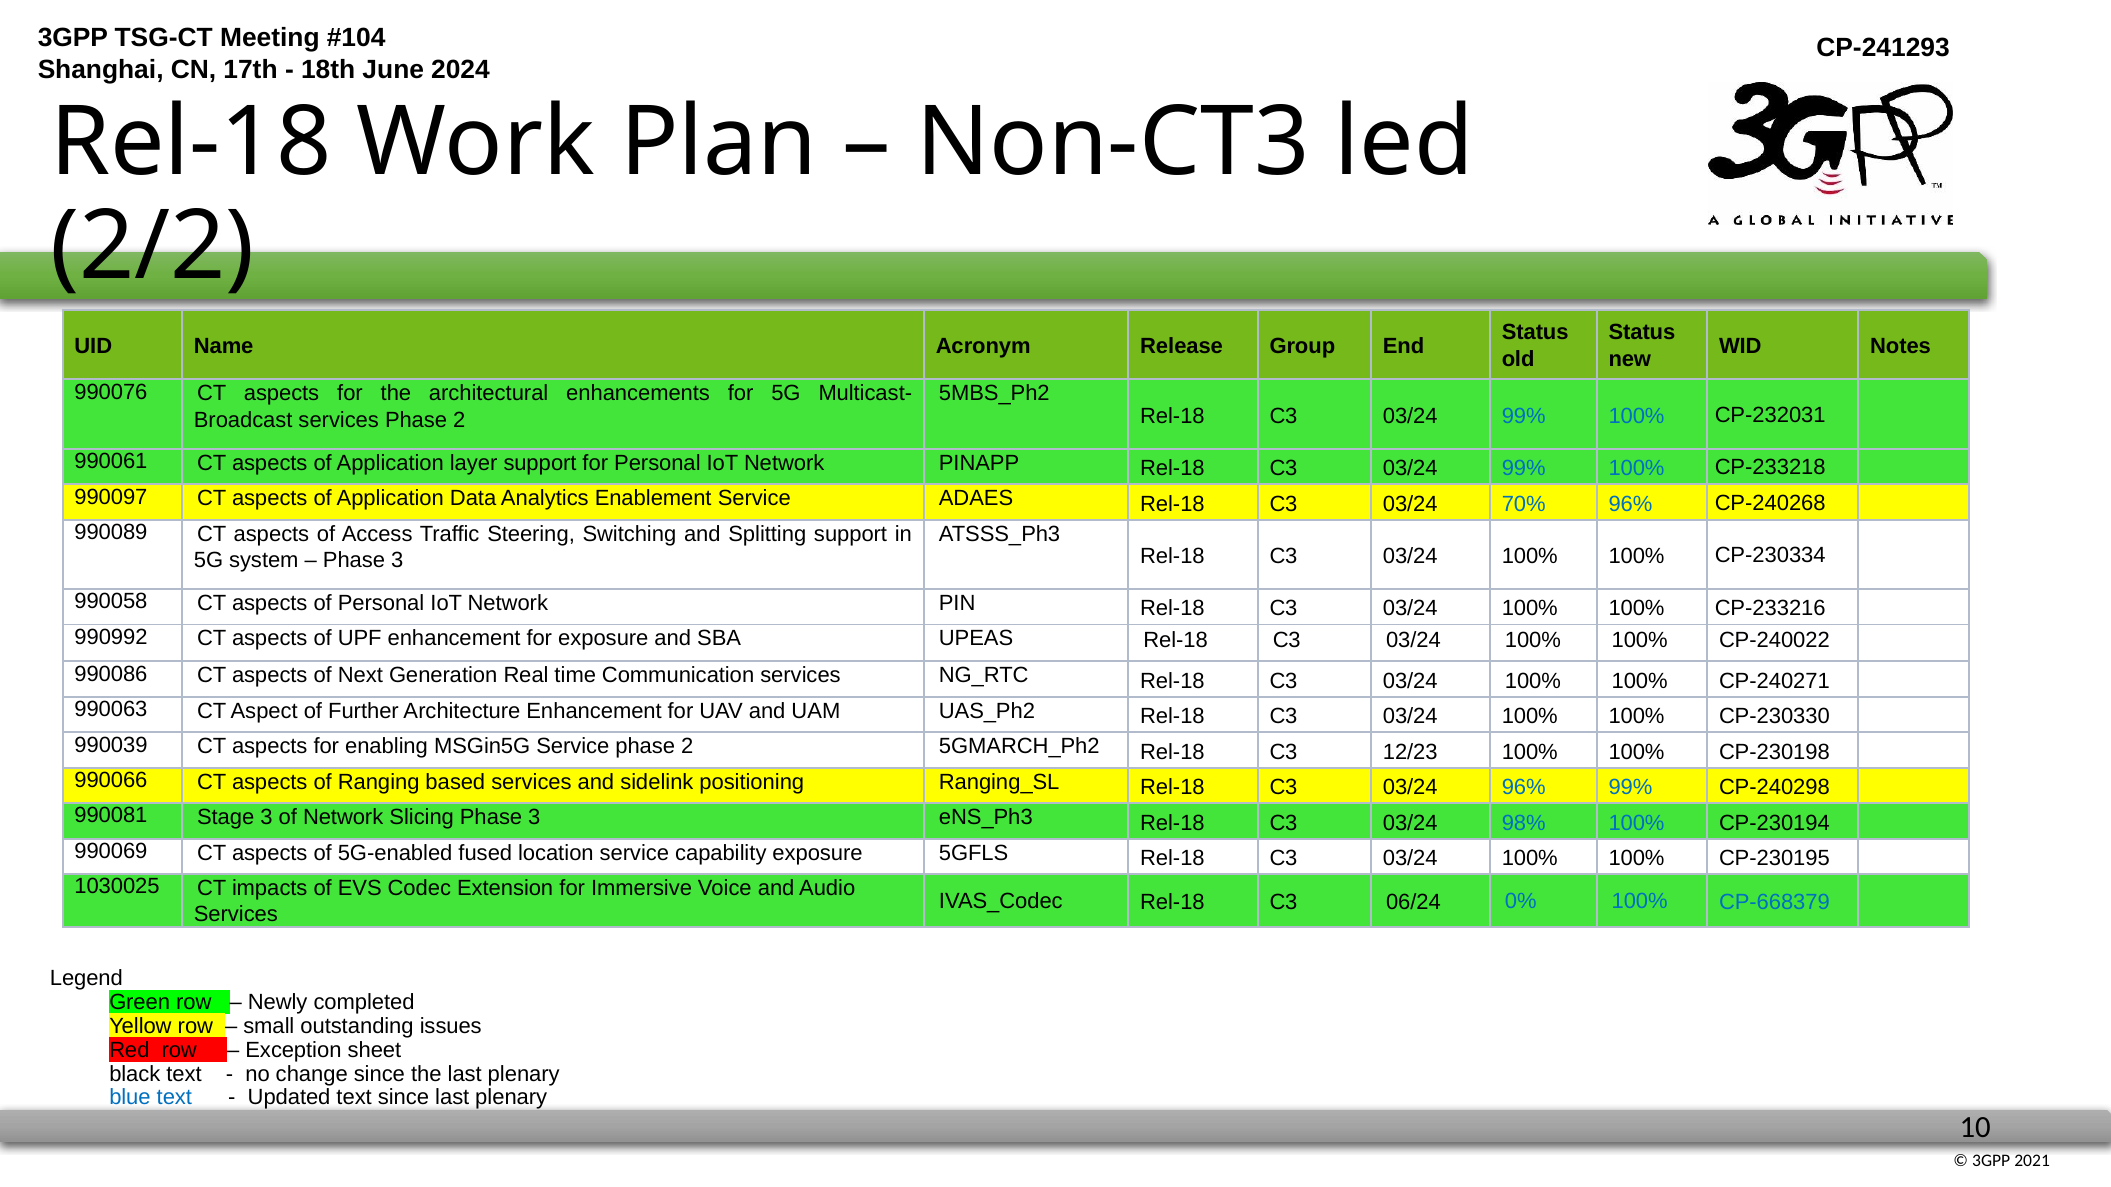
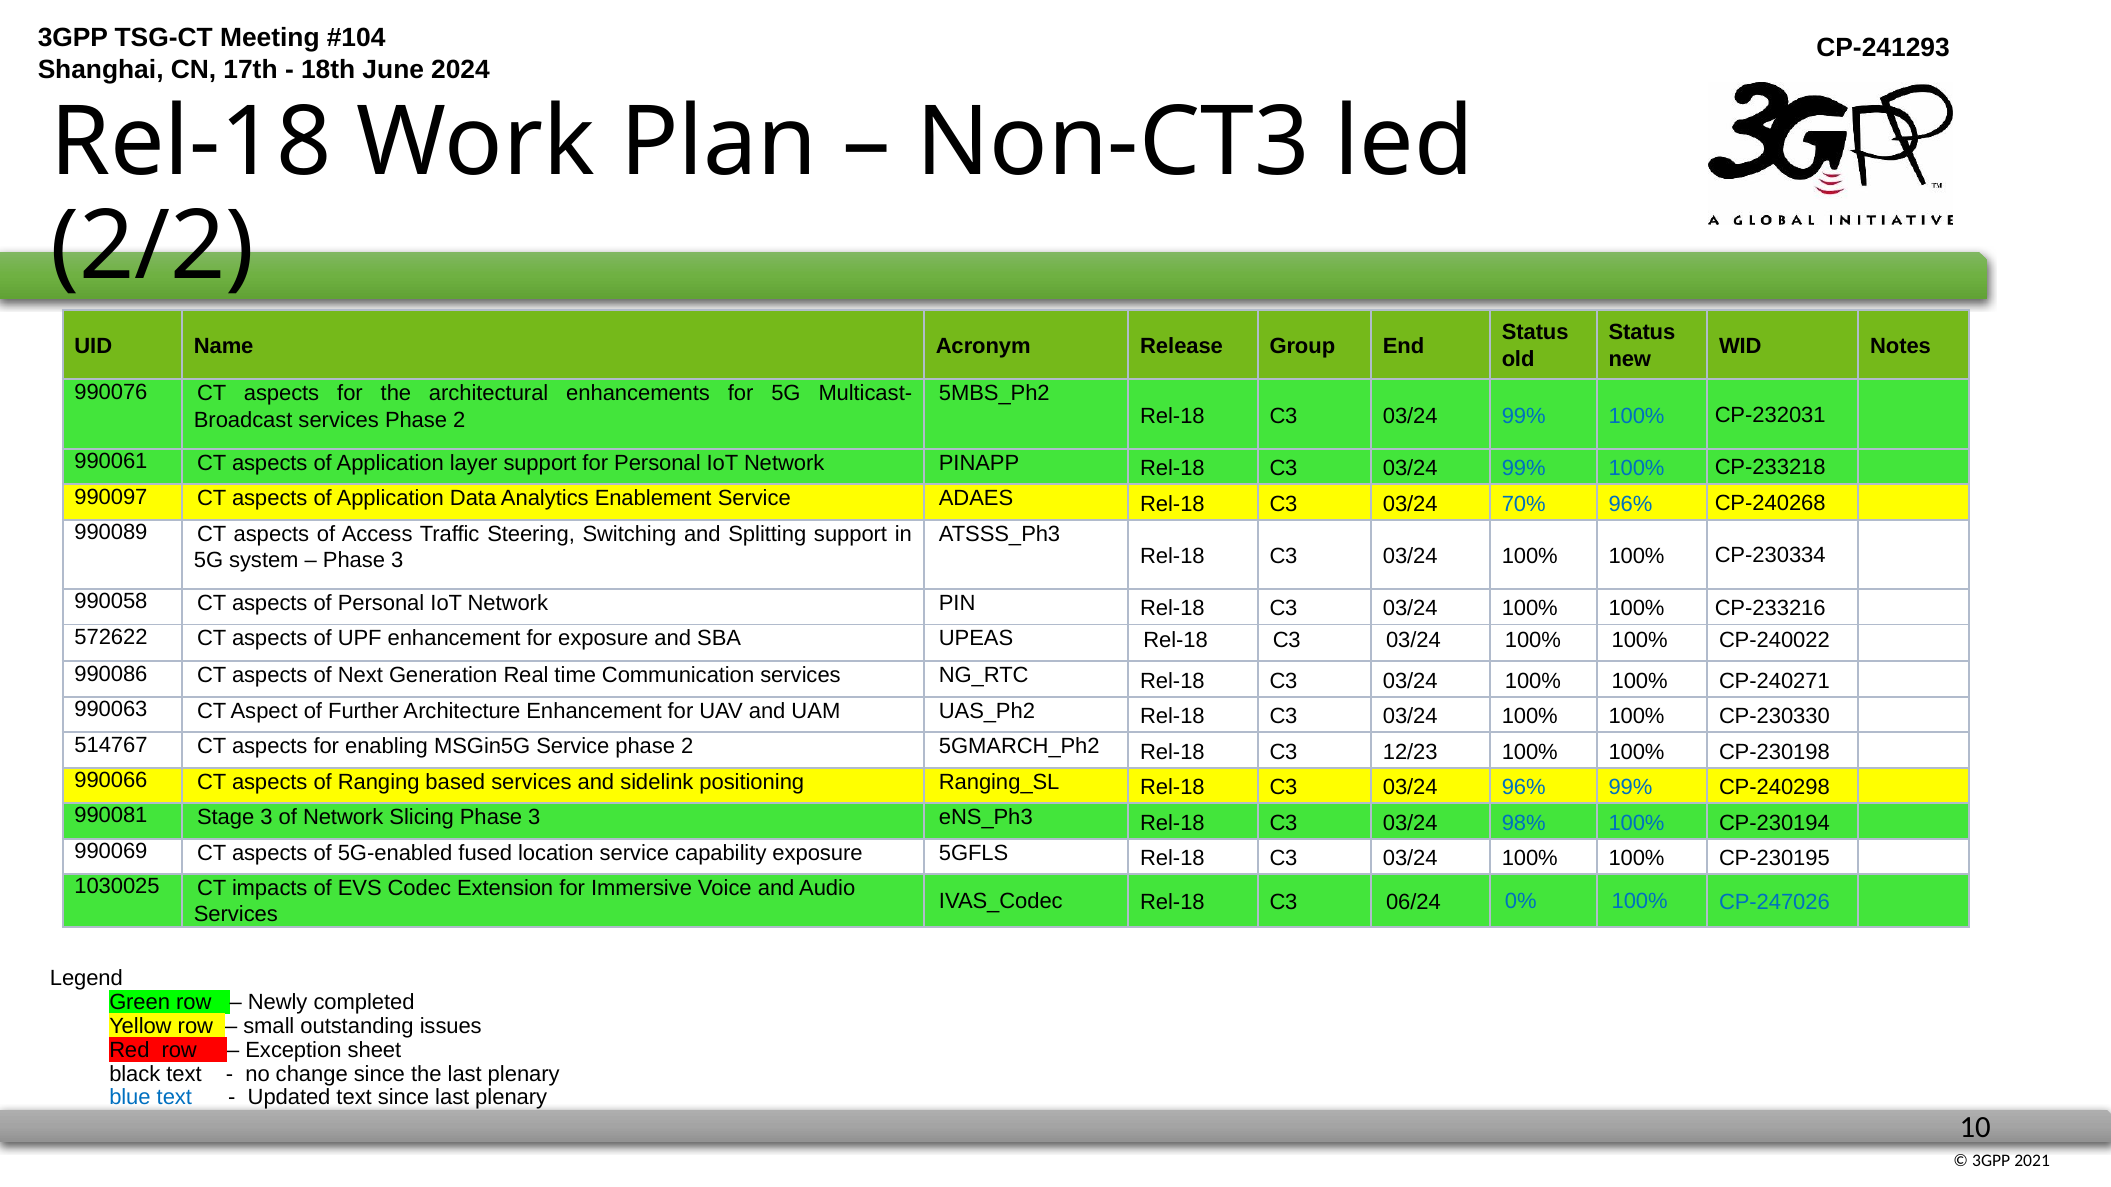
990992: 990992 -> 572622 (111, 637)
990039: 990039 -> 514767 (111, 745)
CP-668379: CP-668379 -> CP-247026 (1774, 903)
